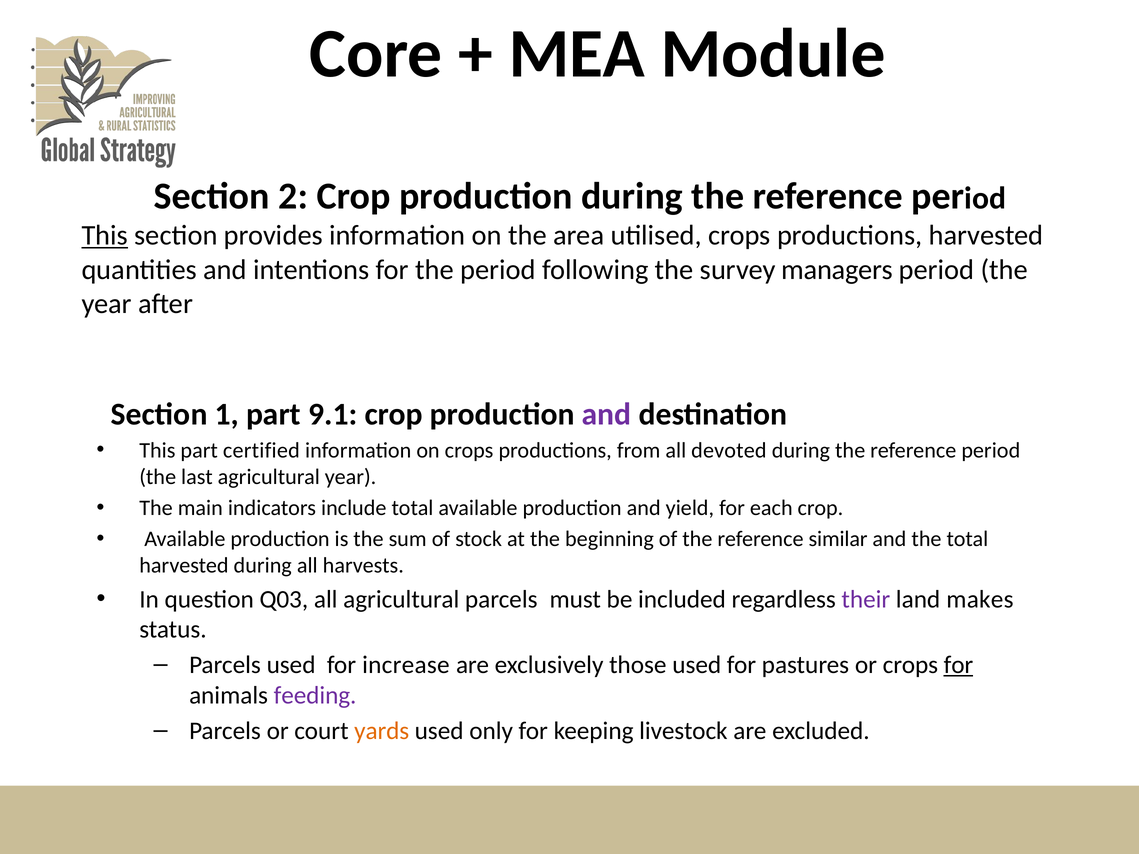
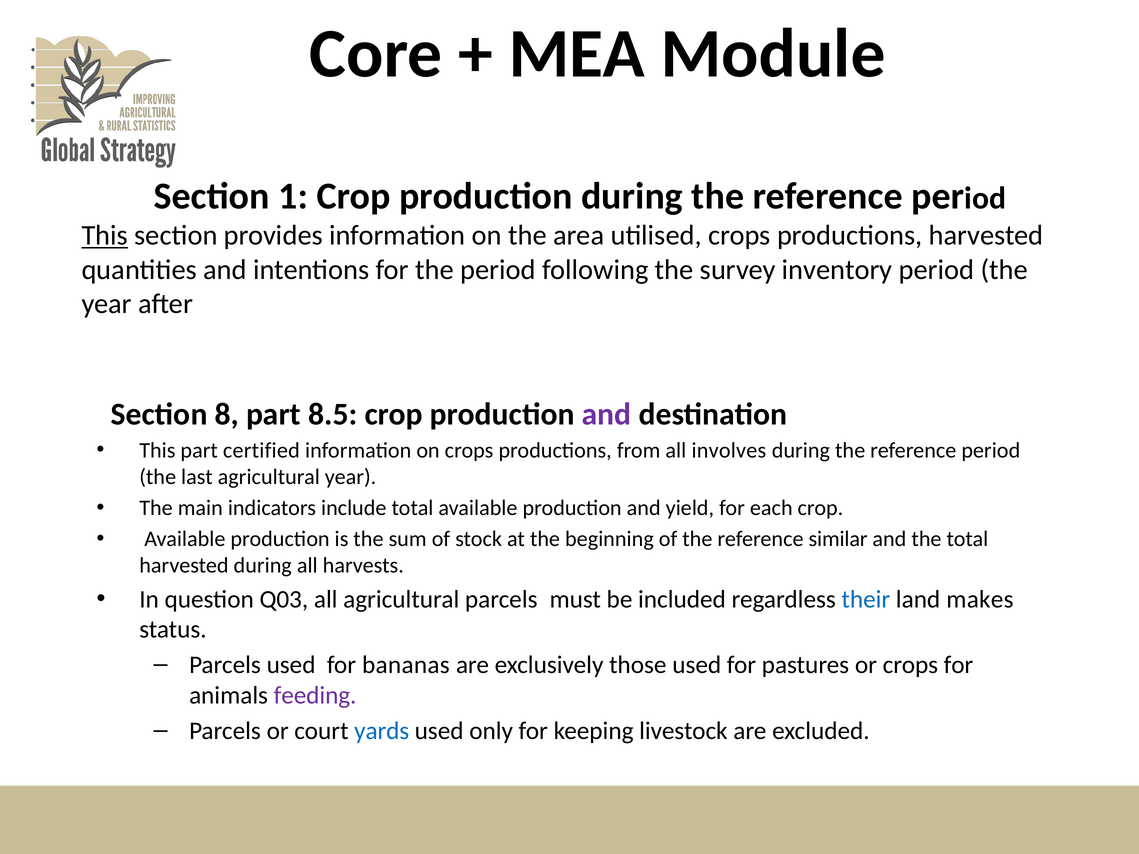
2: 2 -> 1 (293, 196)
managers: managers -> inventory (837, 270)
1: 1 -> 8 (227, 414)
9.1: 9.1 -> 8.5 (333, 414)
devoted: devoted -> involves (729, 450)
their colour: purple -> blue (866, 599)
increase: increase -> bananas (406, 665)
for underline: present -> none (958, 665)
yards colour: orange -> blue (382, 731)
